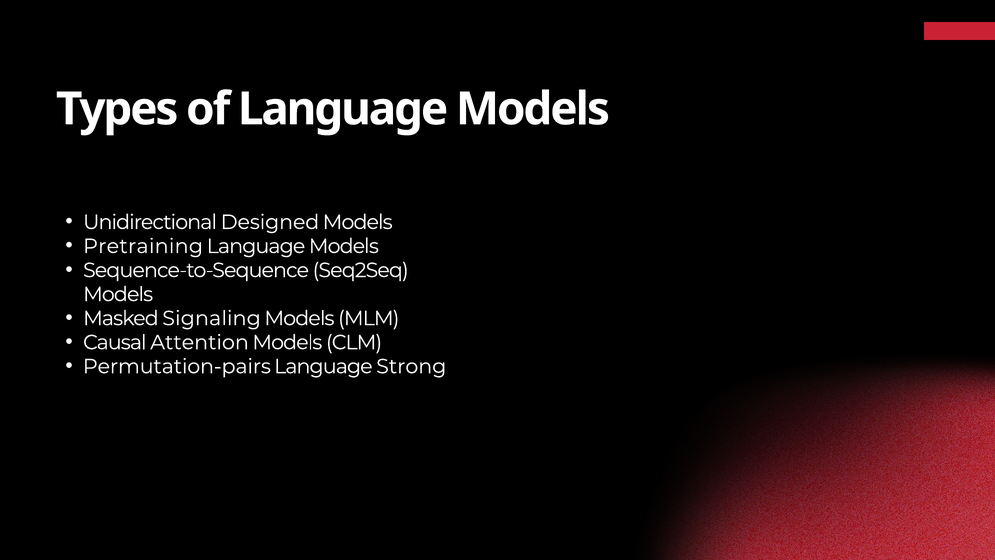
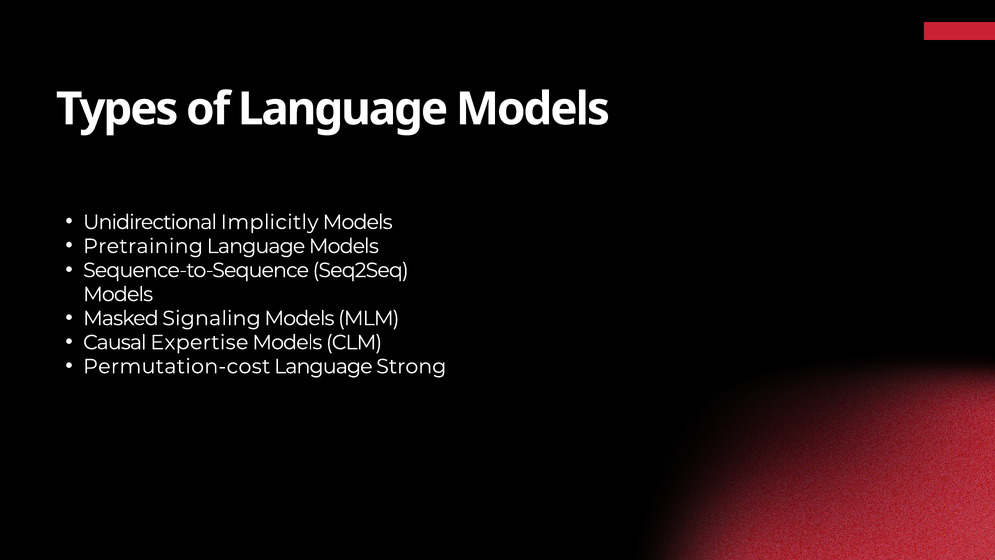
Designed: Designed -> Implicitly (270, 222)
Attention: Attention -> Expertise (199, 342)
Permutation-pairs: Permutation-pairs -> Permutation-cost (177, 366)
